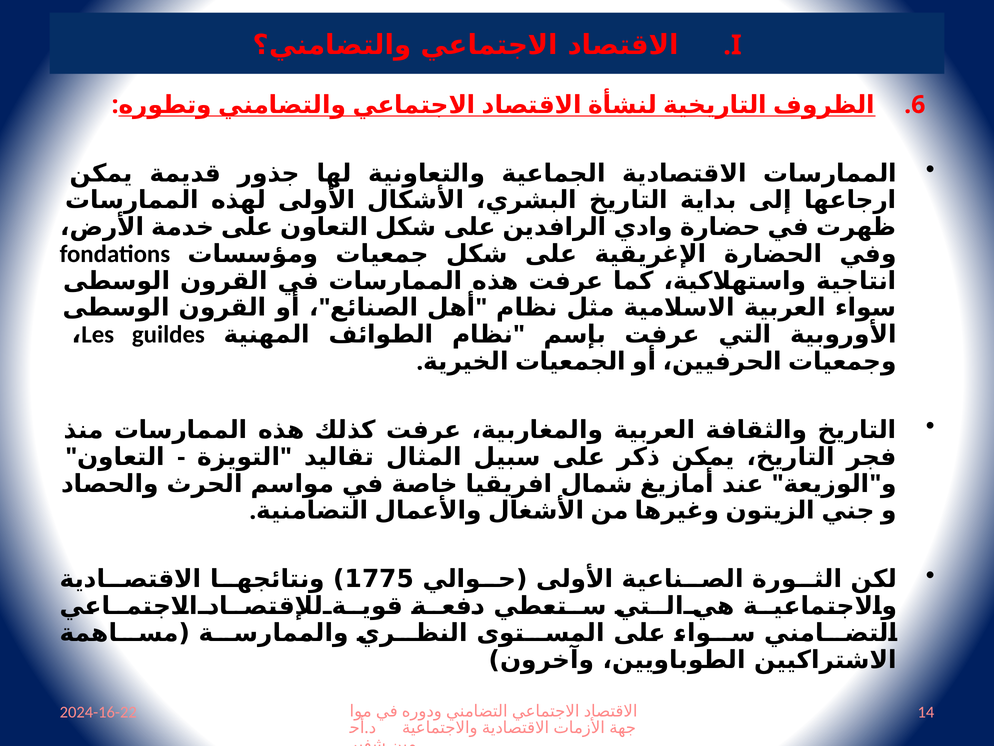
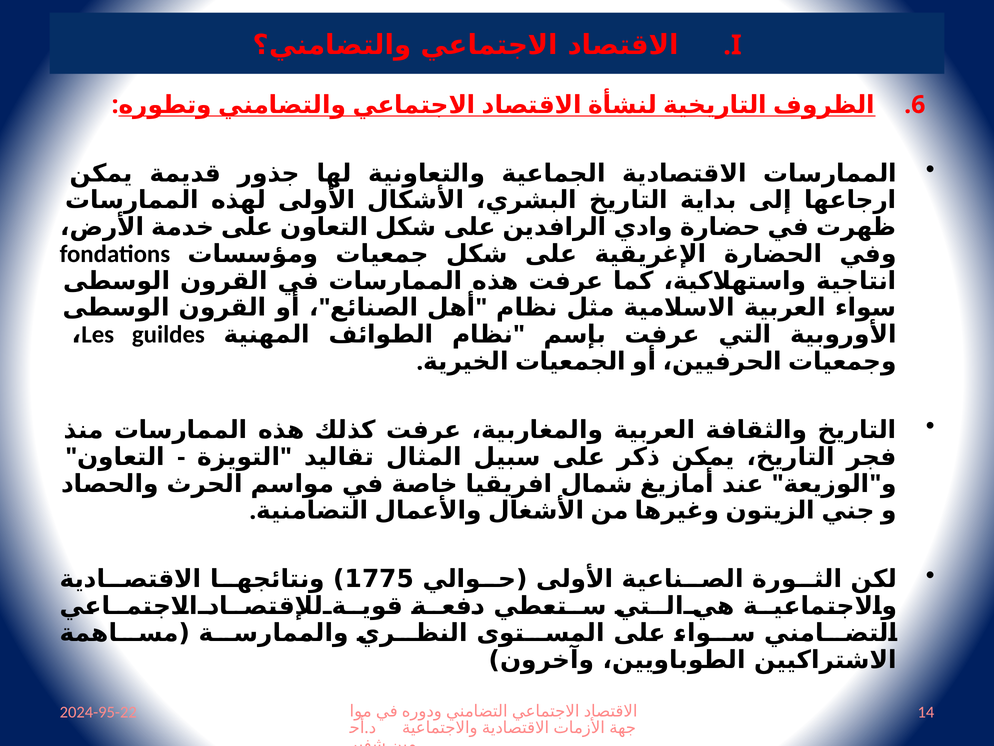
2024-16-22: 2024-16-22 -> 2024-95-22 (98, 712)
